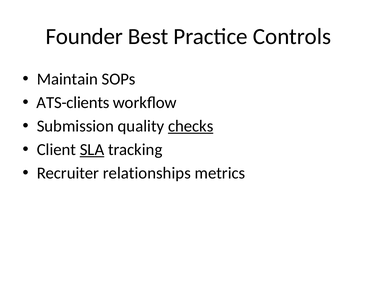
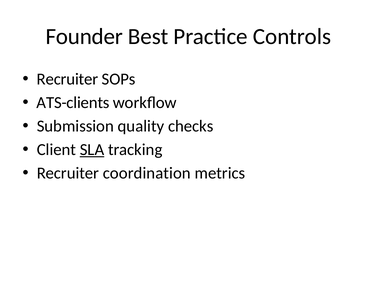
Maintain: Maintain -> Recruiter (67, 79)
checks underline: present -> none (191, 126)
relationships: relationships -> coordination (147, 173)
